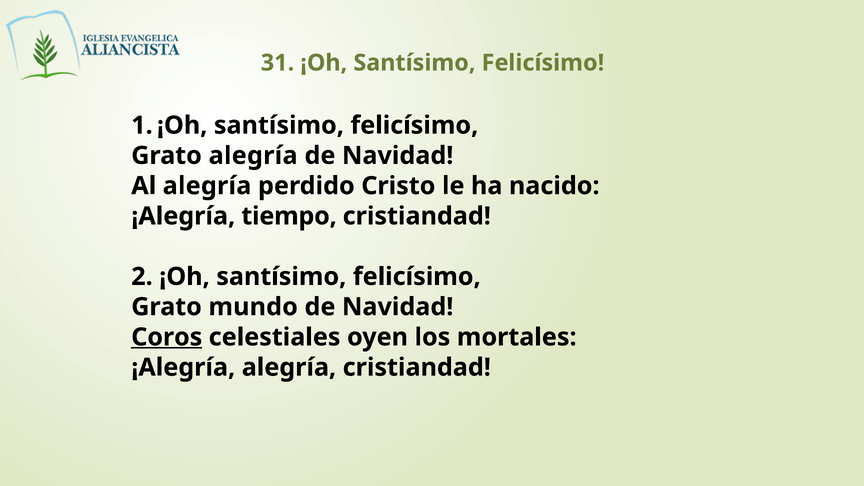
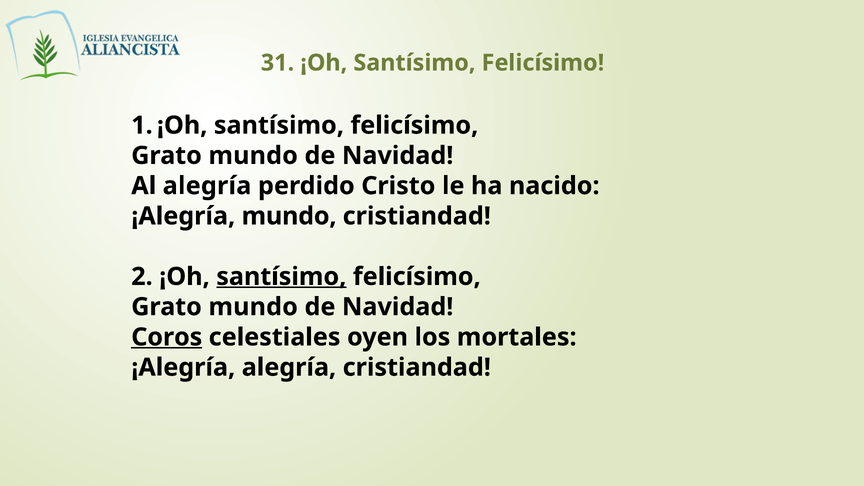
alegría: alegría -> mundo (253, 156)
¡Alegría tiempo: tiempo -> mundo (289, 216)
santísimo underline: none -> present (281, 277)
